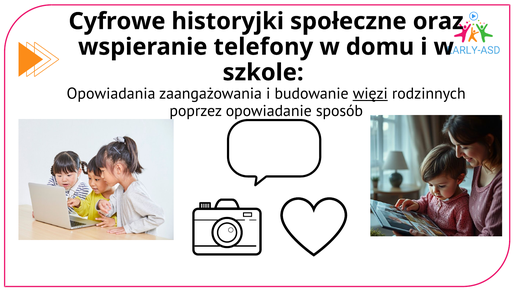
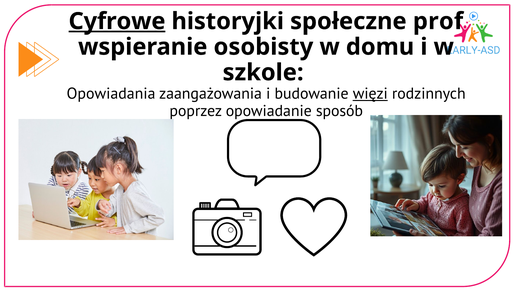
Cyfrowe underline: none -> present (117, 21)
oraz: oraz -> prof (438, 21)
telefony: telefony -> osobisty (263, 47)
